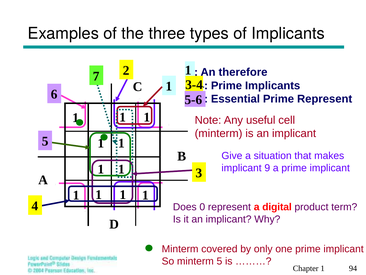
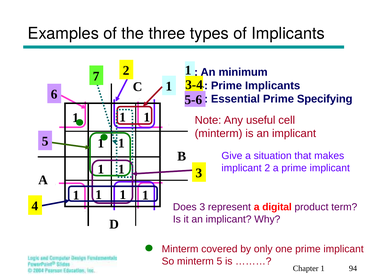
therefore: therefore -> minimum (243, 72)
Prime Represent: Represent -> Specifying (325, 99)
implicant 9: 9 -> 2 (267, 168)
Does 0: 0 -> 3 (202, 207)
